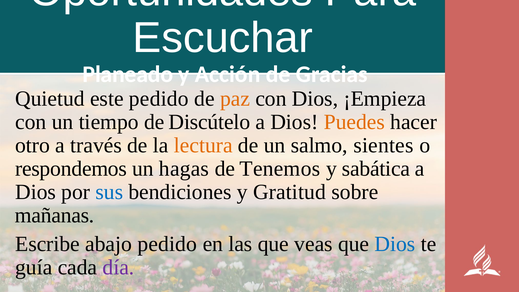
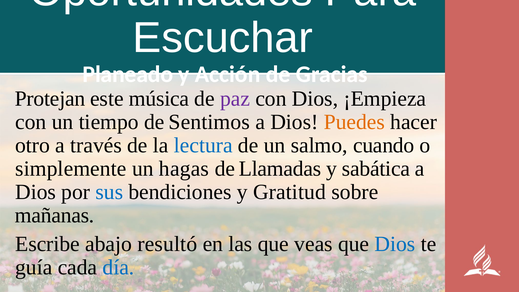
Quietud: Quietud -> Protejan (50, 99)
este pedido: pedido -> música (159, 99)
paz colour: orange -> purple (235, 99)
Discútelo: Discútelo -> Sentimos (209, 122)
lectura colour: orange -> blue (203, 145)
sientes: sientes -> cuando (384, 145)
respondemos: respondemos -> simplemente (71, 169)
Tenemos: Tenemos -> Llamadas (280, 169)
abajo pedido: pedido -> resultó (167, 244)
día colour: purple -> blue (118, 267)
